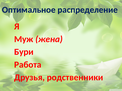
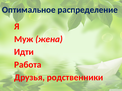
Бури: Бури -> Идти (24, 52)
